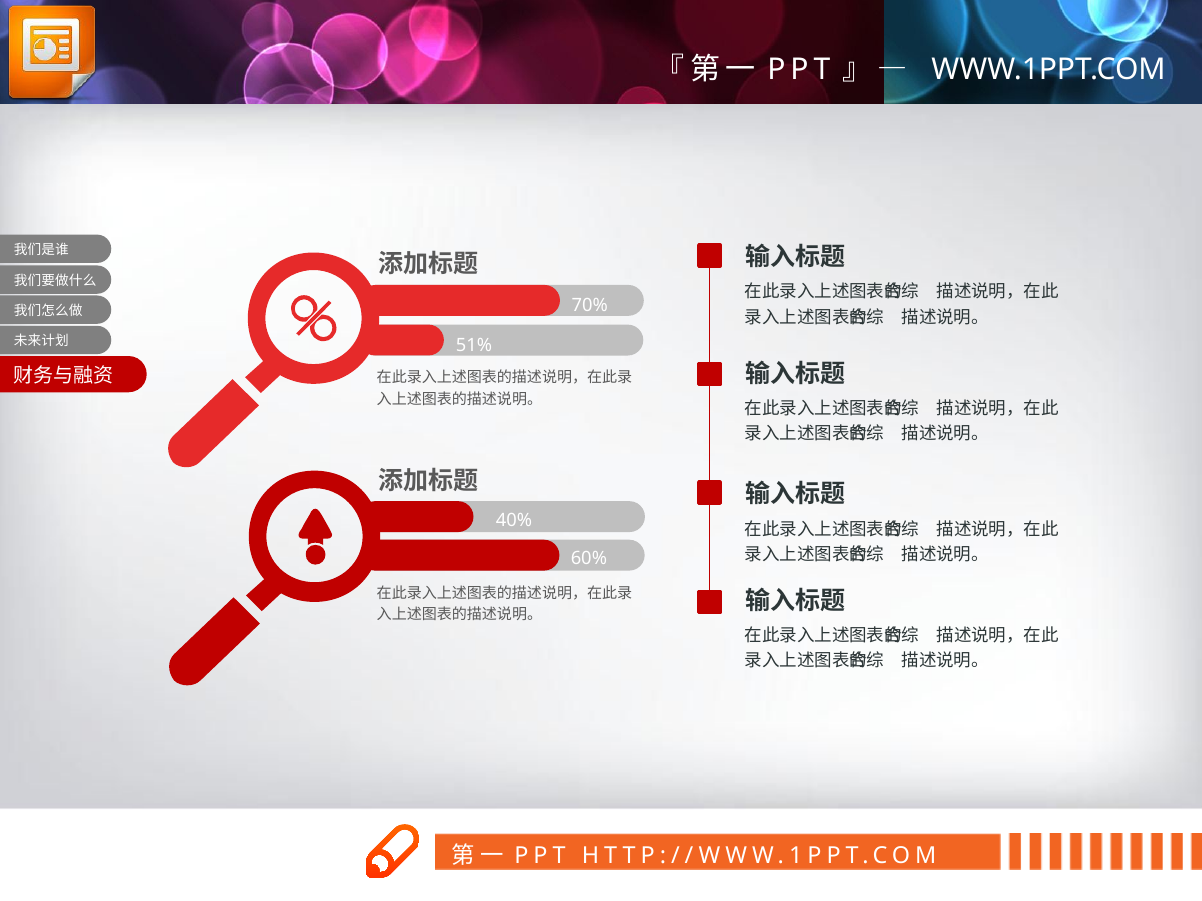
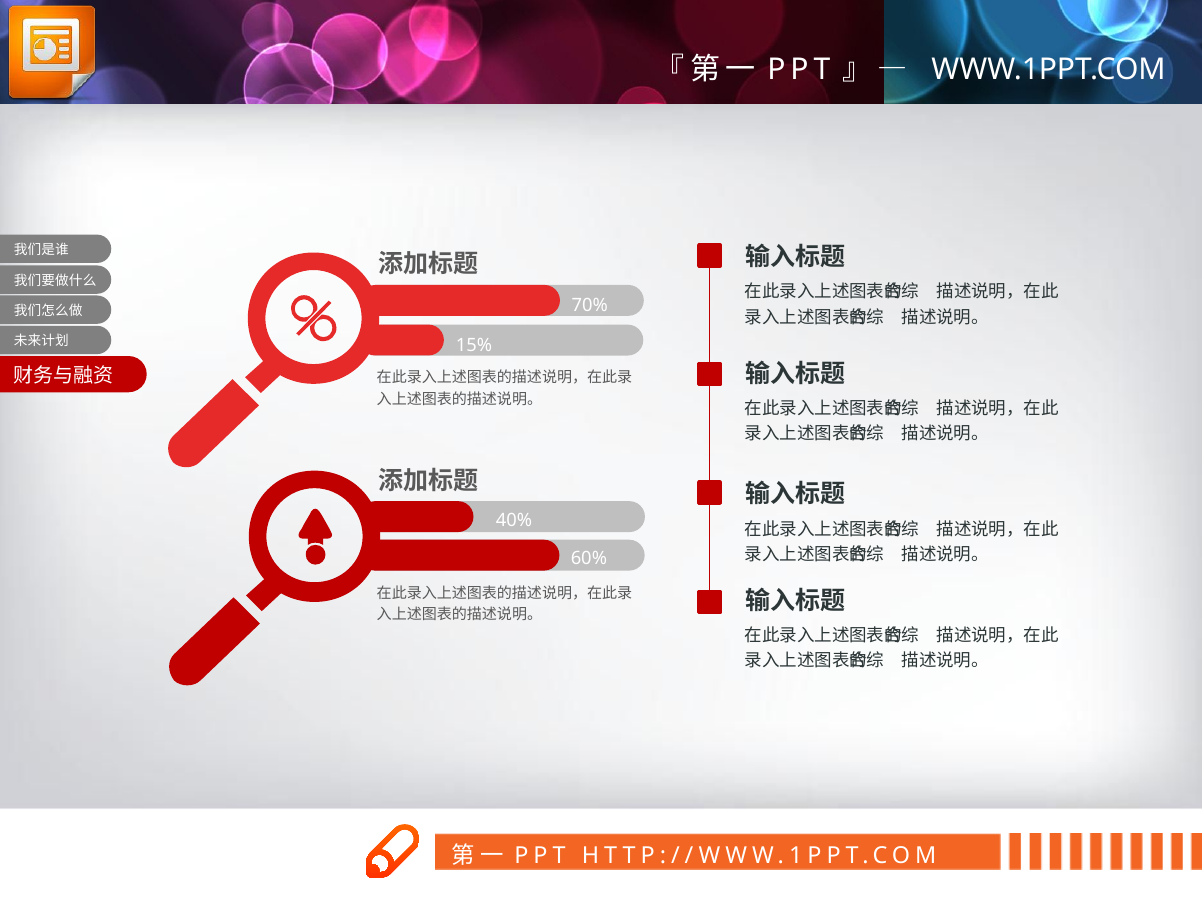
51%: 51% -> 15% (474, 346)
